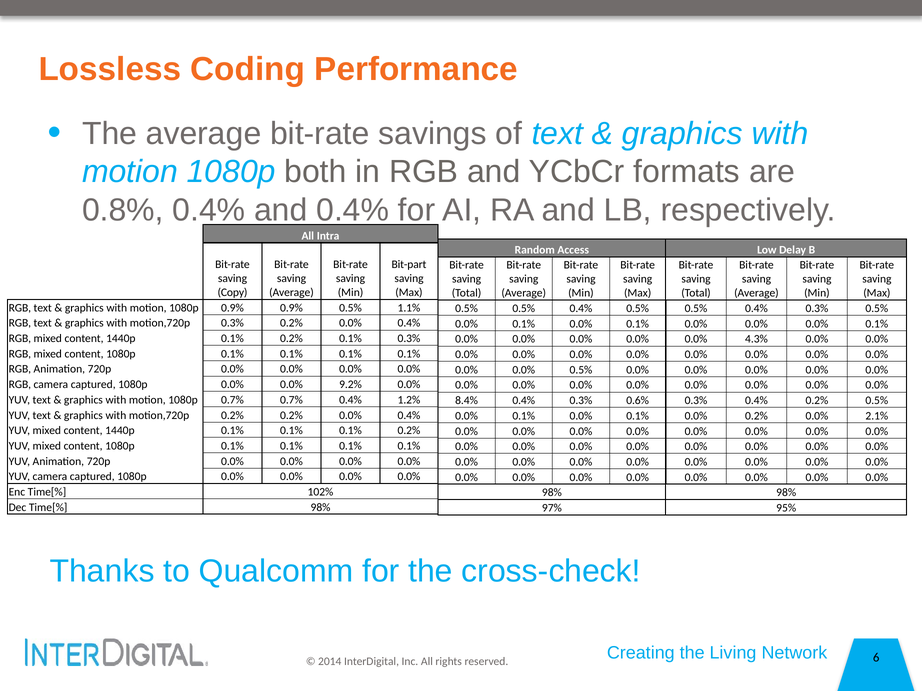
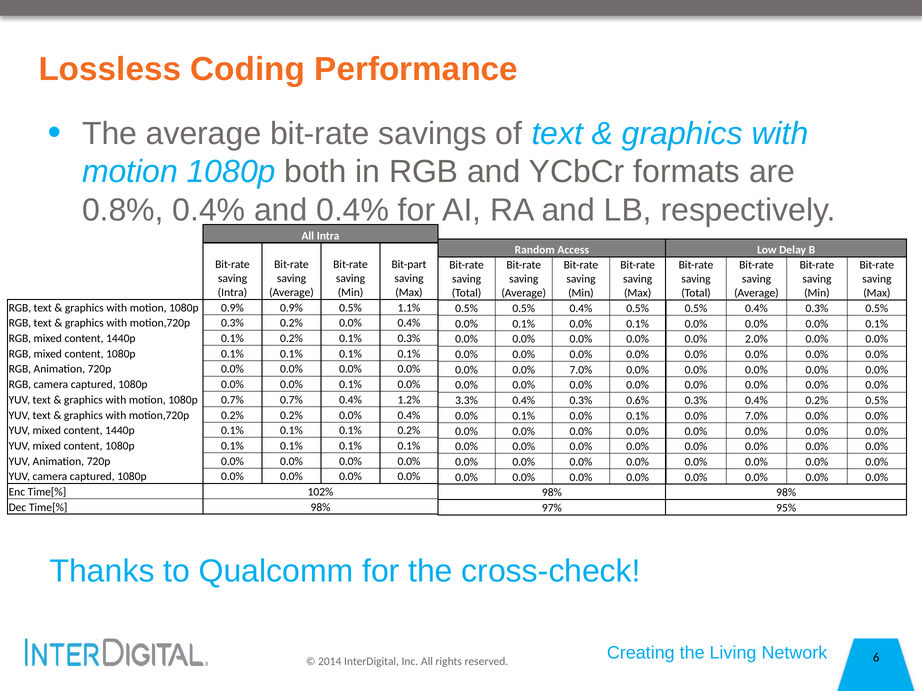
Copy: Copy -> Intra (232, 293)
4.3%: 4.3% -> 2.0% (756, 339)
0.0% 0.0% 0.5%: 0.5% -> 7.0% (581, 370)
1080p 0.0% 0.0% 9.2%: 9.2% -> 0.1% (351, 385)
8.4%: 8.4% -> 3.3% (467, 401)
0.2%: 0.2% -> 7.0% (756, 416)
2.1%: 2.1% -> 0.0% (877, 416)
